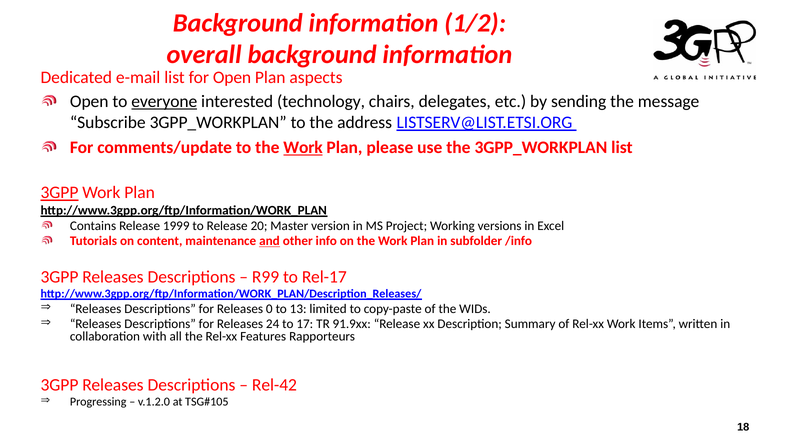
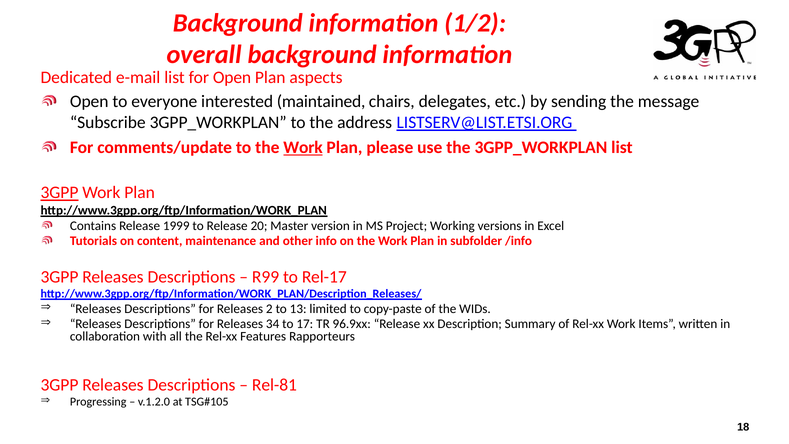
everyone underline: present -> none (164, 102)
technology: technology -> maintained (321, 102)
and underline: present -> none (269, 241)
0: 0 -> 2 (269, 309)
24: 24 -> 34 (273, 324)
91.9xx: 91.9xx -> 96.9xx (352, 324)
Rel-42: Rel-42 -> Rel-81 (274, 385)
